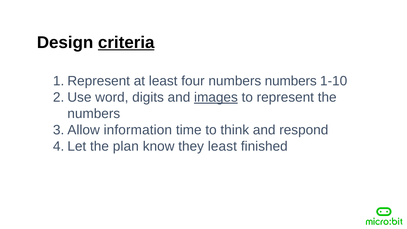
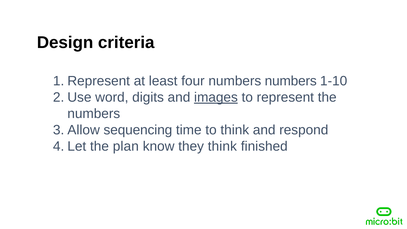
criteria underline: present -> none (126, 43)
information: information -> sequencing (138, 130)
they least: least -> think (222, 146)
